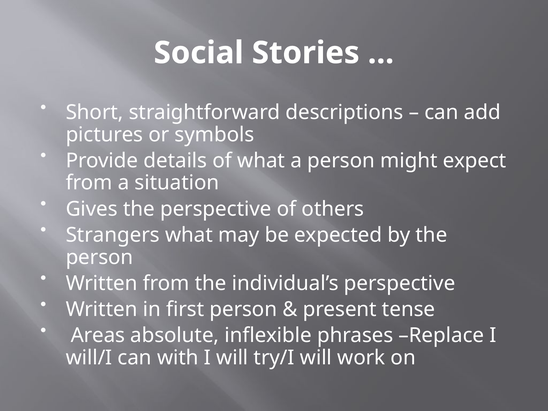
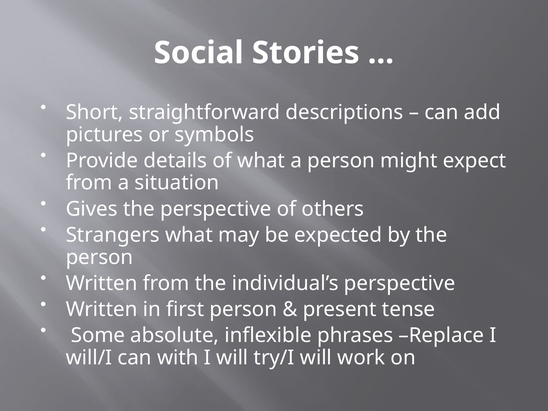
Areas: Areas -> Some (98, 335)
